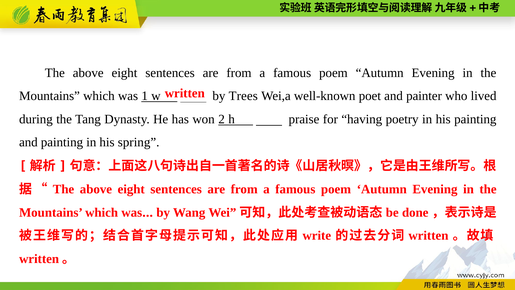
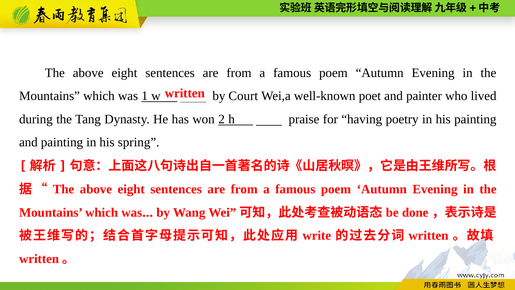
Trees: Trees -> Court (243, 96)
